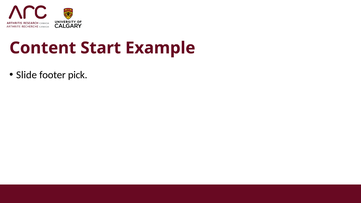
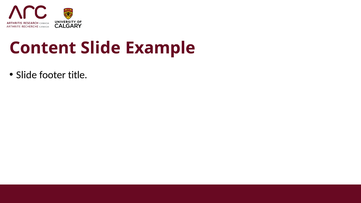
Content Start: Start -> Slide (101, 48)
pick: pick -> title (78, 75)
